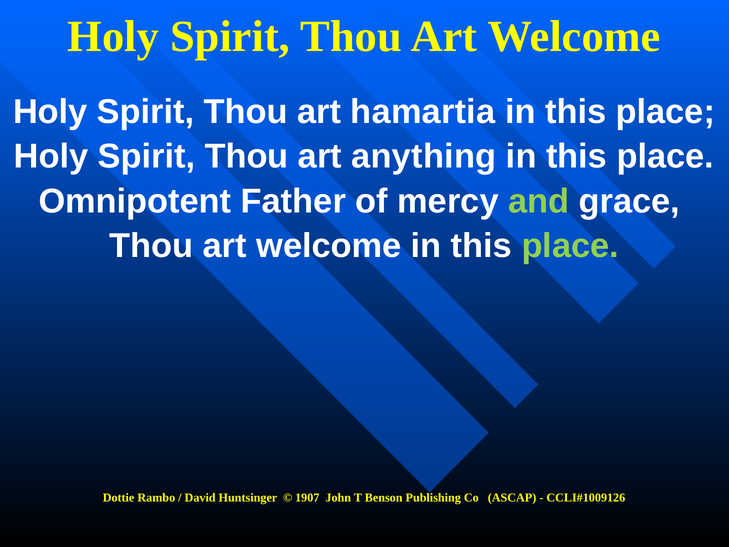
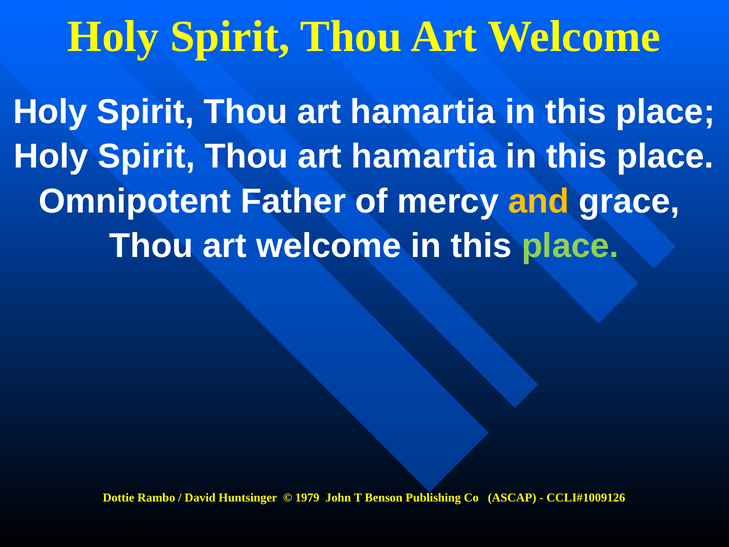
anything: anything -> hamartia (424, 157)
and colour: light green -> yellow (539, 201)
1907: 1907 -> 1979 (307, 498)
